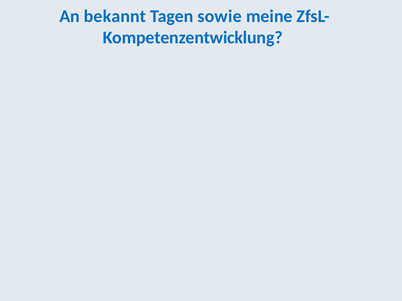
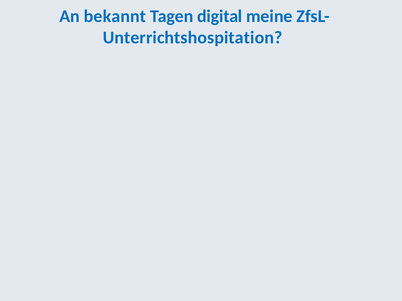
sowie: sowie -> digital (220, 16)
Kompetenzentwicklung: Kompetenzentwicklung -> Unterrichtshospitation (193, 38)
